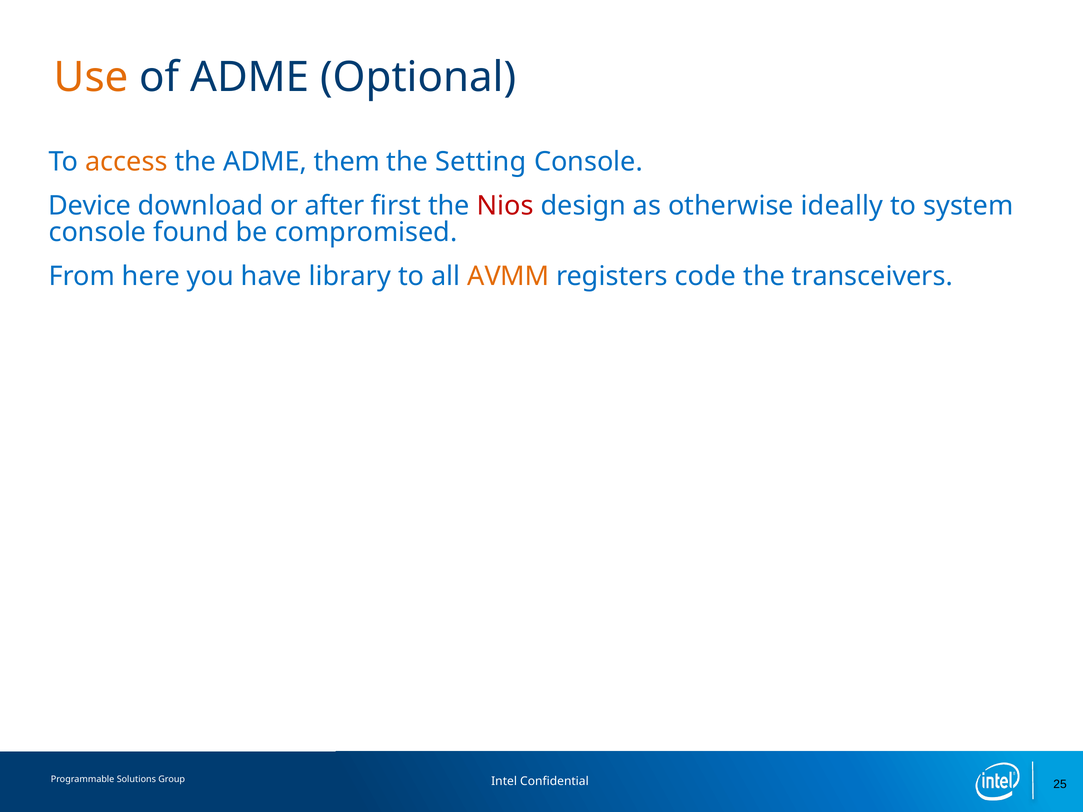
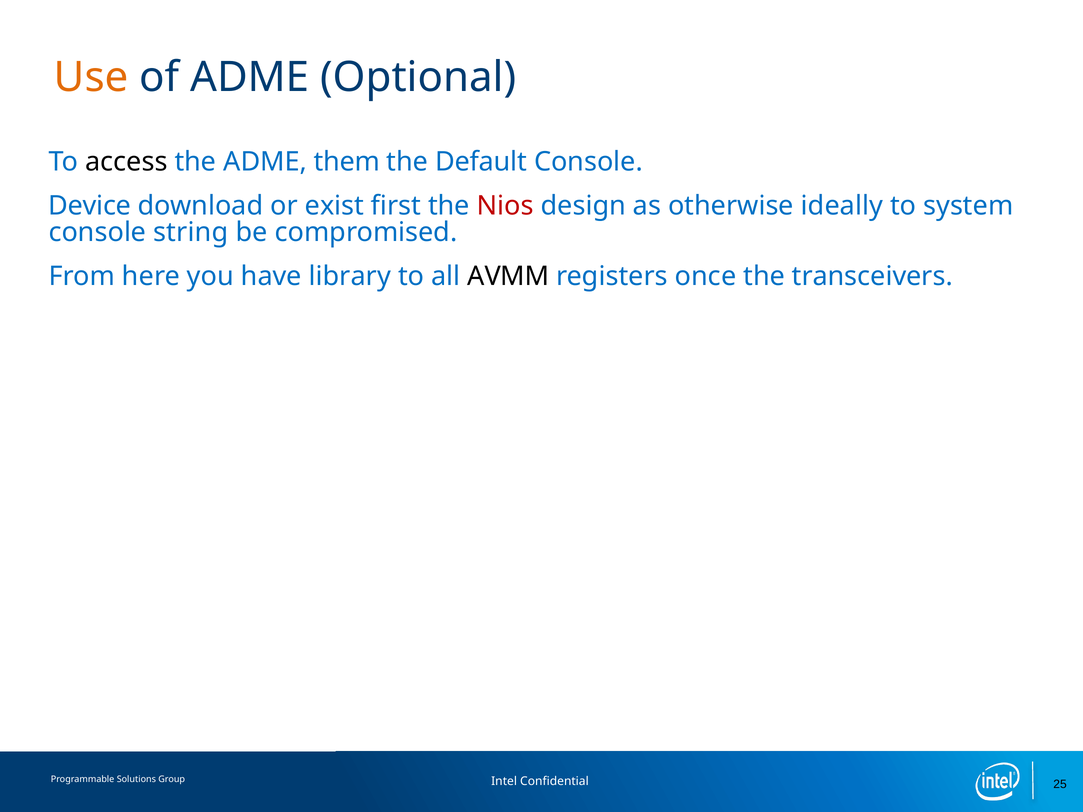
access colour: orange -> black (126, 162)
Setting: Setting -> Default (481, 162)
after: after -> exist (334, 206)
found: found -> string (191, 232)
AVMM colour: orange -> black (508, 276)
code: code -> once (705, 276)
